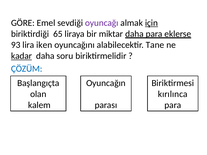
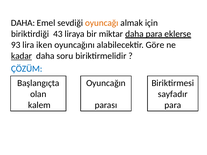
GÖRE: GÖRE -> DAHA (23, 23)
oyuncağı colour: purple -> orange (102, 23)
için underline: present -> none (151, 23)
65: 65 -> 43 (58, 34)
Tane: Tane -> Göre (155, 45)
kırılınca: kırılınca -> sayfadır (173, 94)
